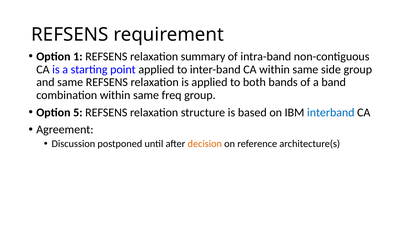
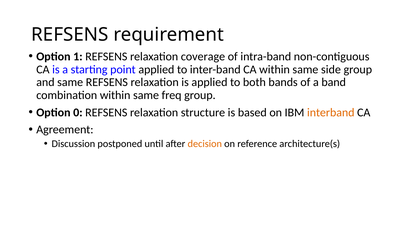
summary: summary -> coverage (203, 56)
5: 5 -> 0 (78, 112)
interband colour: blue -> orange (331, 112)
